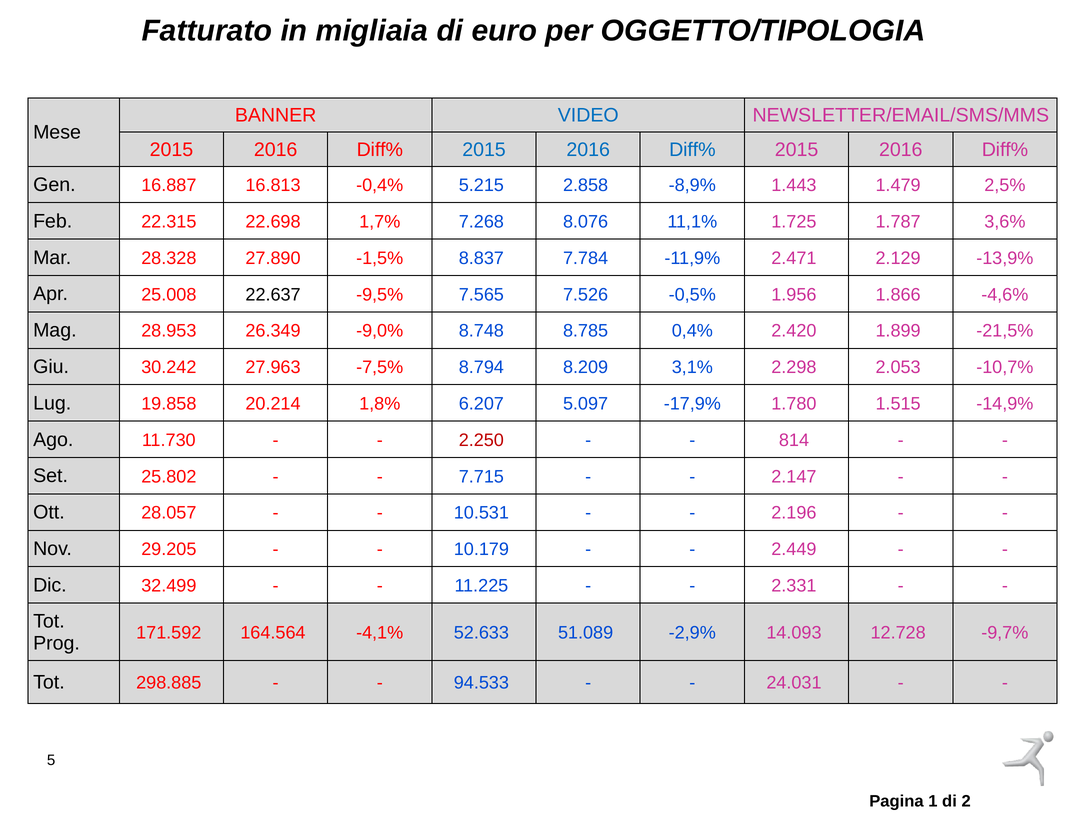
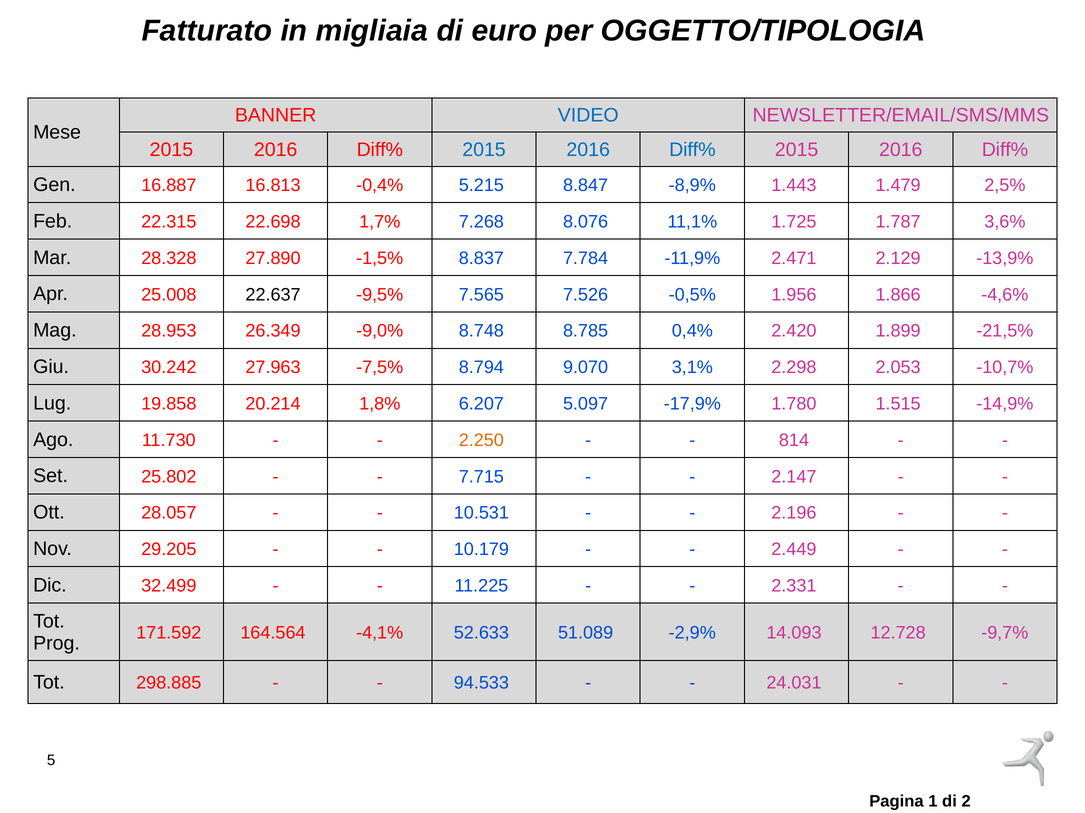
2.858: 2.858 -> 8.847 (586, 186)
8.209: 8.209 -> 9.070 (586, 368)
2.250 colour: red -> orange (481, 441)
